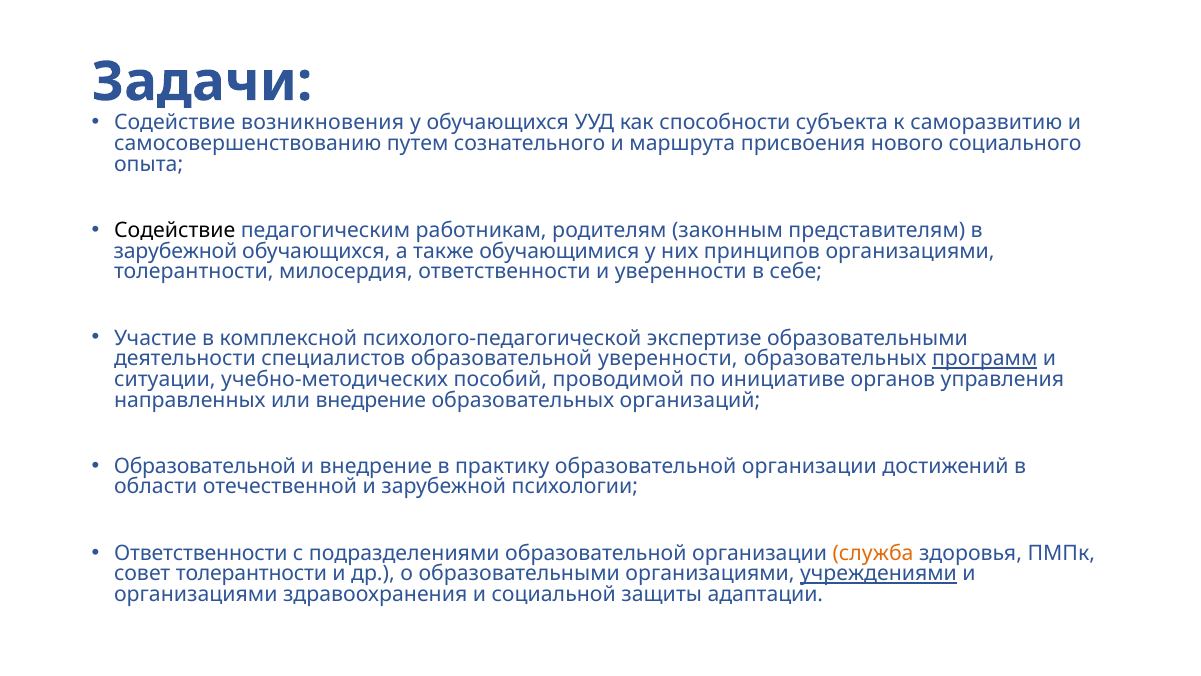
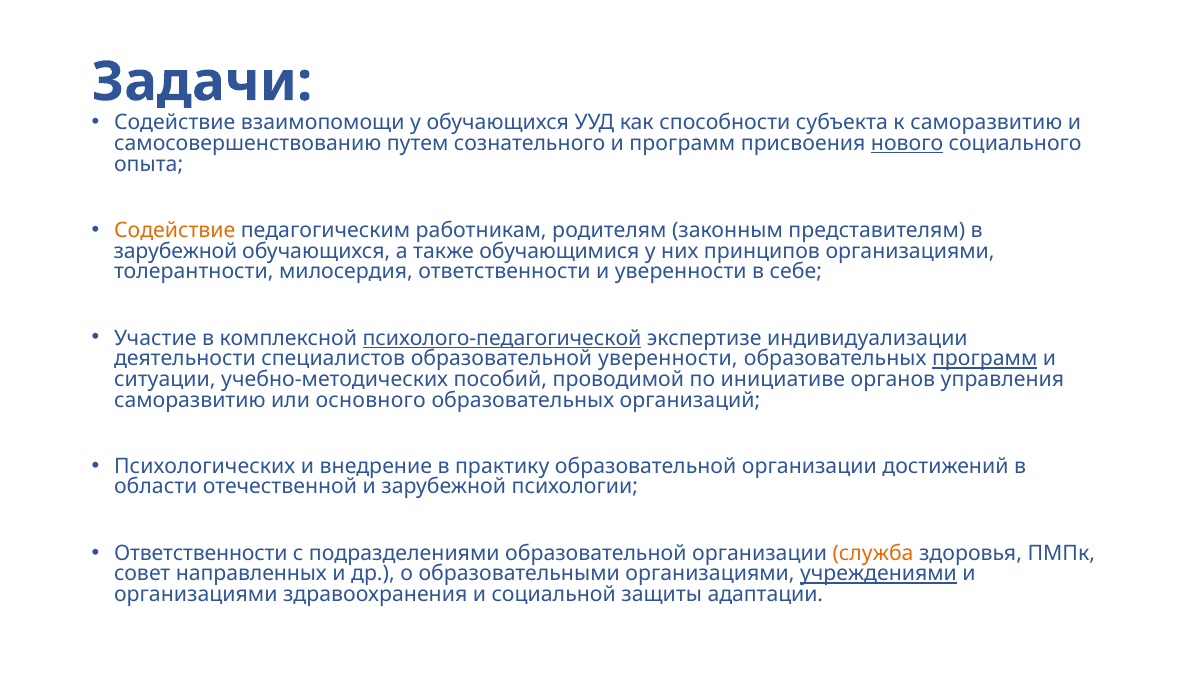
возникновения: возникновения -> взаимопомощи (323, 123)
и маршрута: маршрута -> программ (682, 144)
нового underline: none -> present (907, 144)
Содействие colour: black -> orange (175, 230)
психолого-педагогической underline: none -> present (502, 338)
экспертизе образовательными: образовательными -> индивидуализации (867, 338)
направленных: направленных -> саморазвитию (190, 400)
или внедрение: внедрение -> основного (371, 400)
Образовательной: Образовательной -> Психологических (205, 466)
совет толерантности: толерантности -> направленных (251, 573)
